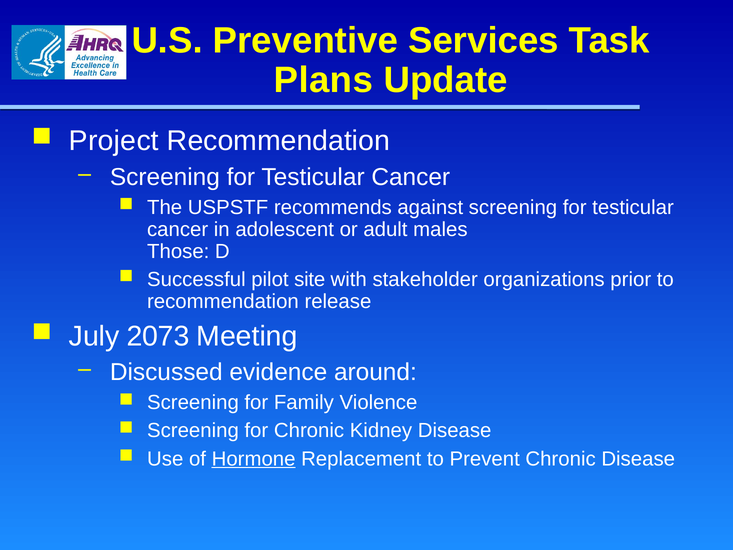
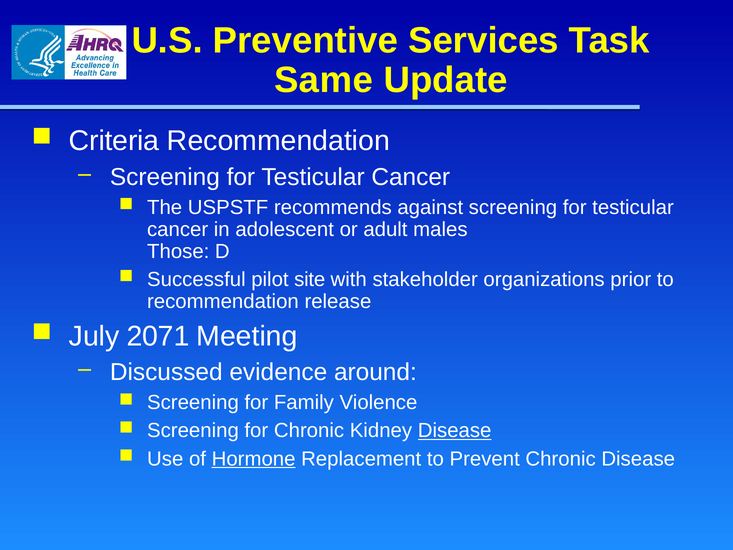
Plans: Plans -> Same (324, 80)
Project: Project -> Criteria (114, 141)
2073: 2073 -> 2071 (158, 336)
Disease underline: none -> present (455, 431)
